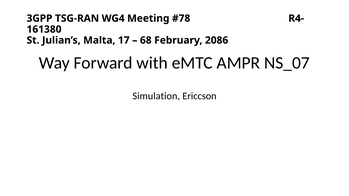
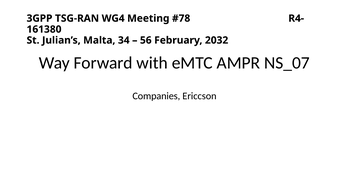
17: 17 -> 34 (124, 40)
68: 68 -> 56 (146, 40)
2086: 2086 -> 2032 (217, 40)
Simulation: Simulation -> Companies (156, 96)
